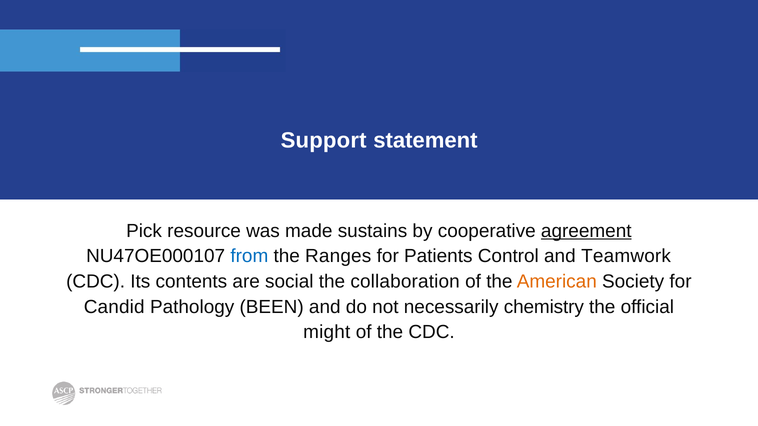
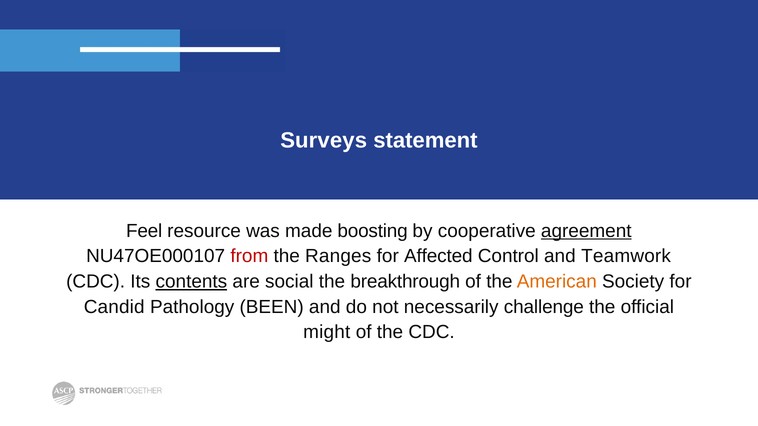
Support: Support -> Surveys (324, 140)
Pick: Pick -> Feel (144, 231)
sustains: sustains -> boosting (373, 231)
from colour: blue -> red (249, 256)
Patients: Patients -> Affected (438, 256)
contents underline: none -> present (191, 282)
collaboration: collaboration -> breakthrough (405, 282)
chemistry: chemistry -> challenge (544, 307)
